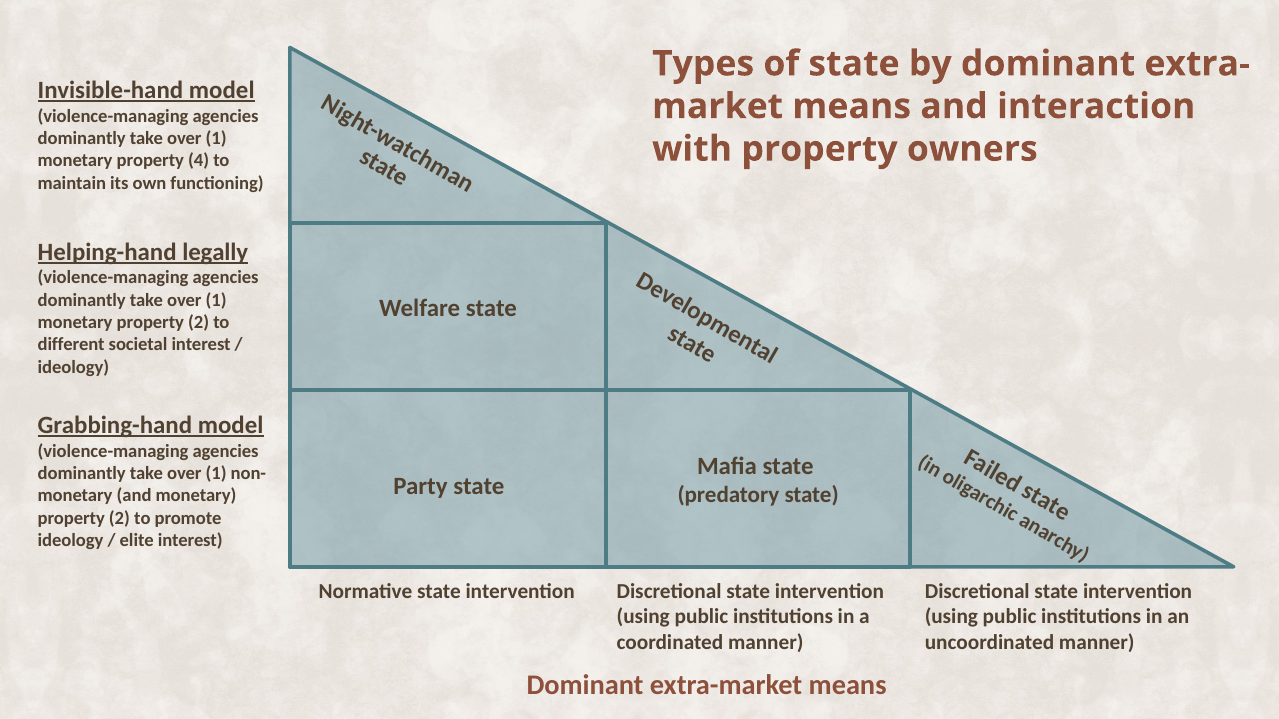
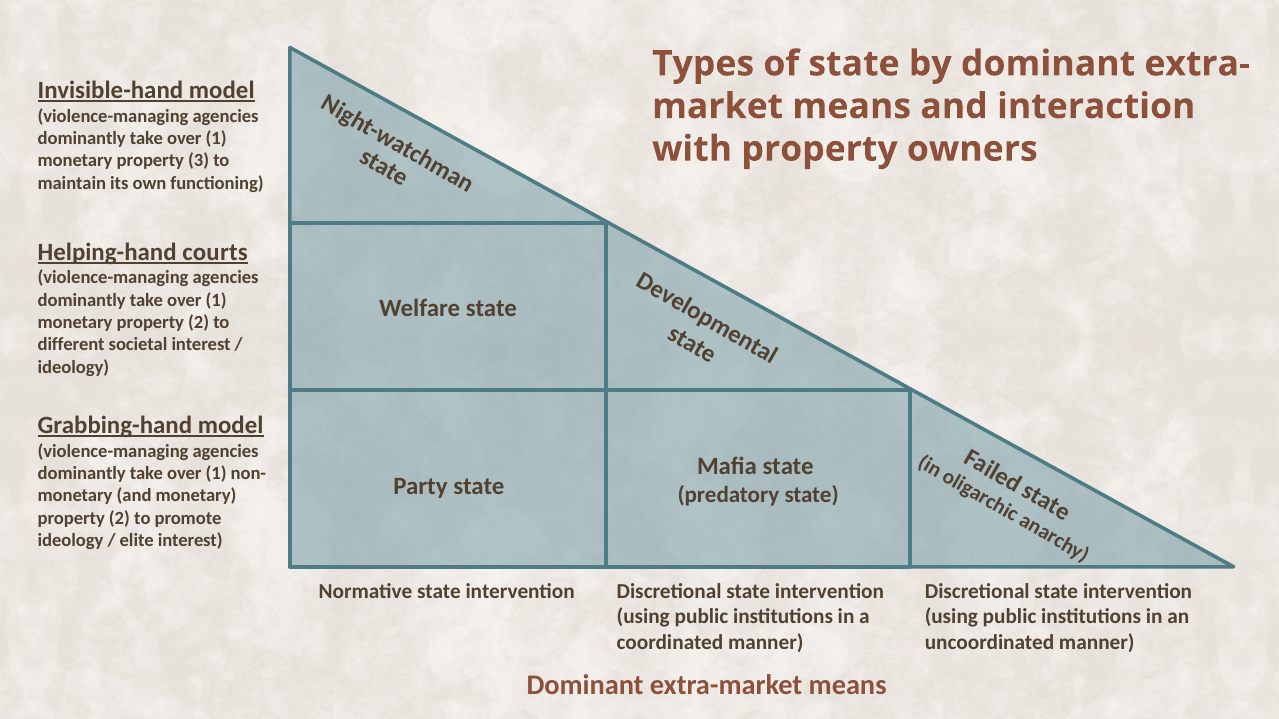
4: 4 -> 3 (199, 161)
legally: legally -> courts (215, 252)
